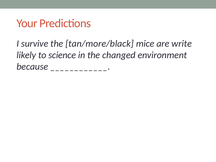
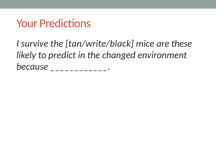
tan/more/black: tan/more/black -> tan/write/black (100, 44)
write: write -> these (182, 44)
science: science -> predict (62, 55)
